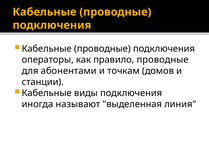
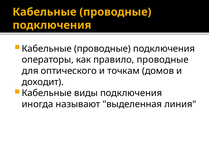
абонентами: абонентами -> оптического (69, 71)
станции: станции -> доходит (43, 82)
